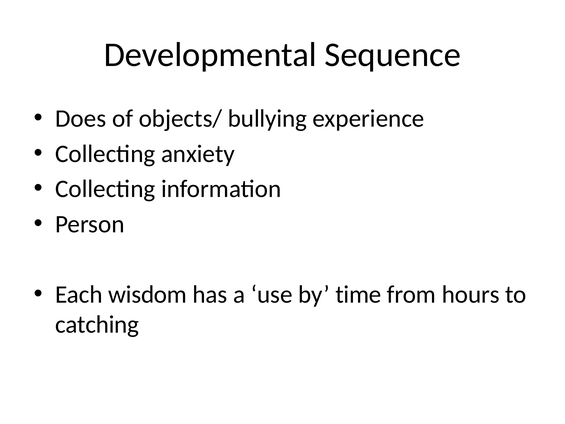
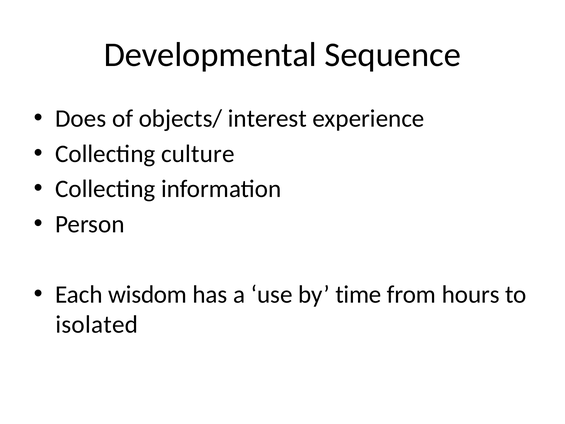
bullying: bullying -> interest (267, 119)
anxiety: anxiety -> culture (198, 154)
catching: catching -> isolated (97, 325)
